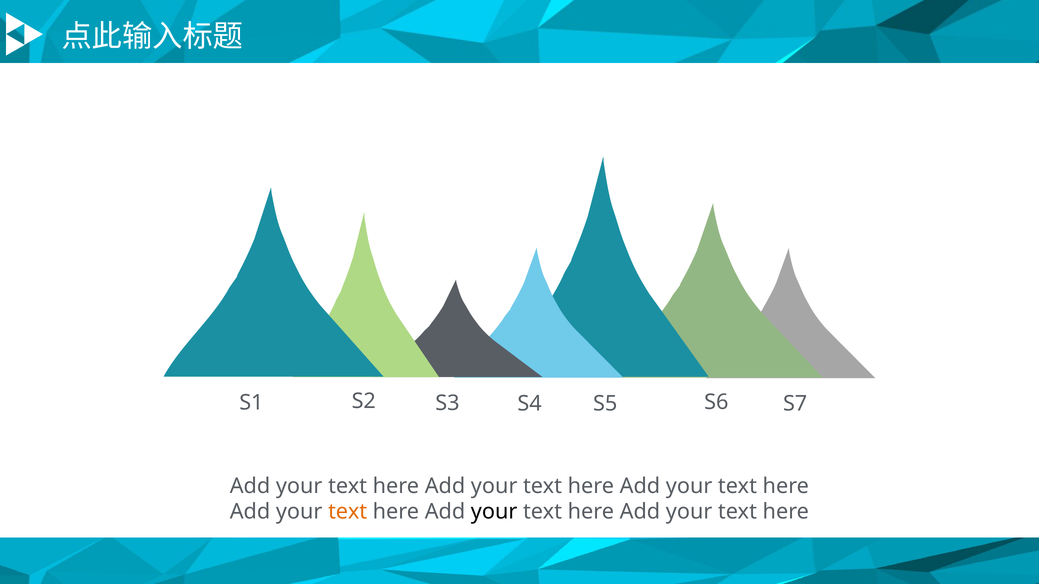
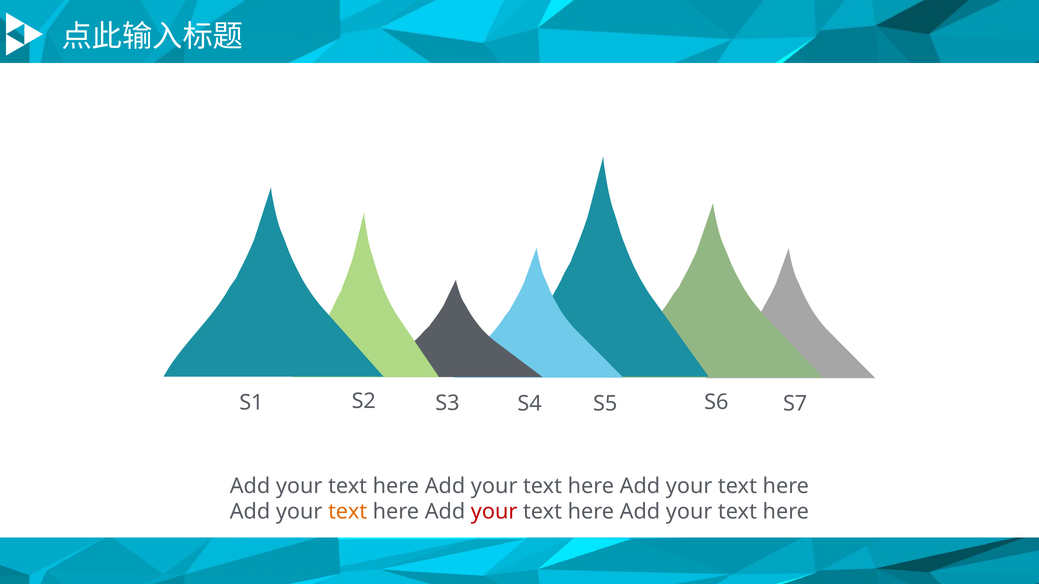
your colour: black -> red (494, 512)
